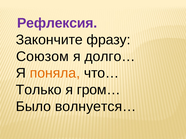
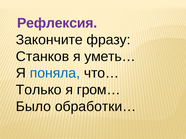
Союзом: Союзом -> Станков (42, 57)
долго…: долго… -> уметь… (110, 57)
поняла colour: orange -> blue (55, 73)
волнуется…: волнуется… -> обработки… (96, 107)
